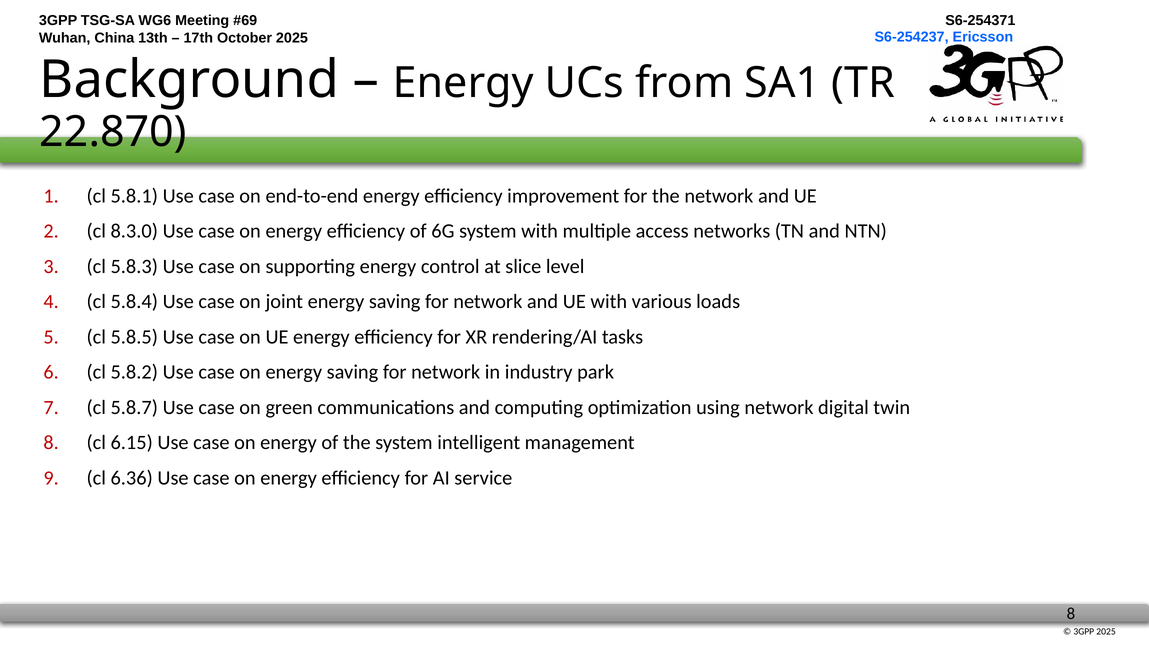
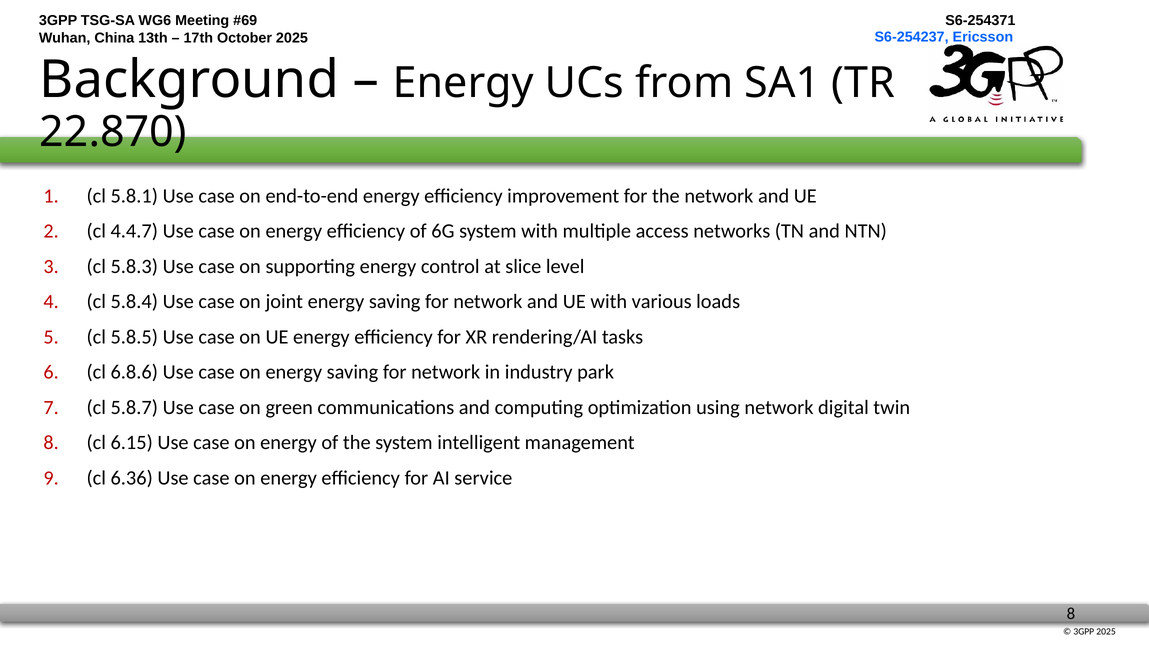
8.3.0: 8.3.0 -> 4.4.7 (134, 231)
5.8.2: 5.8.2 -> 6.8.6 (134, 372)
